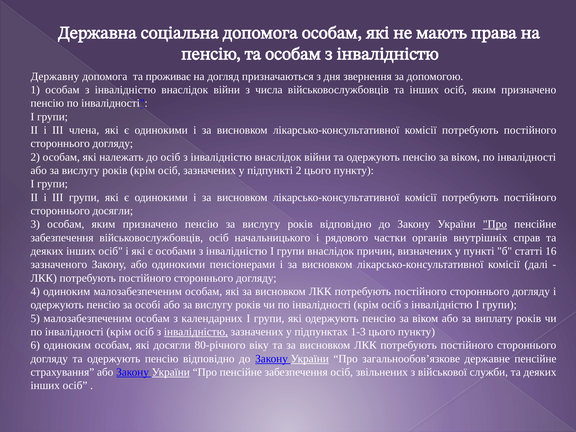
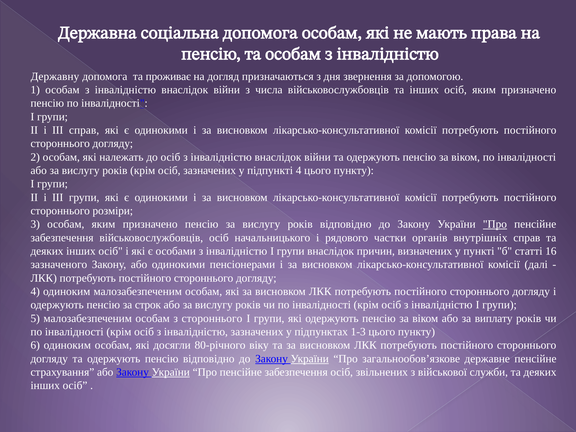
III члена: члена -> справ (84, 130)
підпункті 2: 2 -> 4 (299, 170)
стороннього досягли: досягли -> розміри (113, 211)
особі: особі -> строк (148, 305)
з календарних: календарних -> стороннього (212, 318)
інвалідністю underline: present -> none (196, 332)
